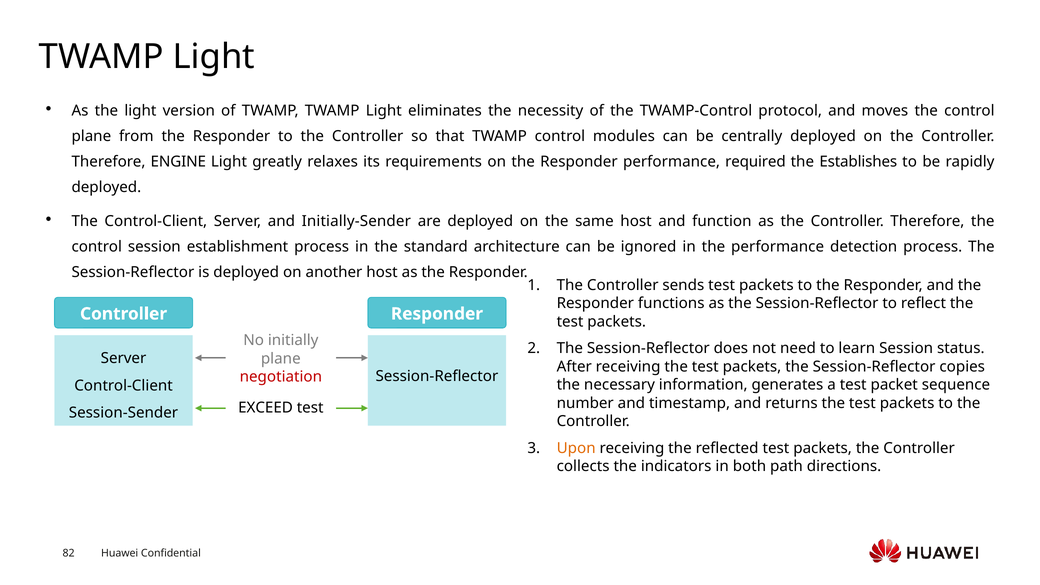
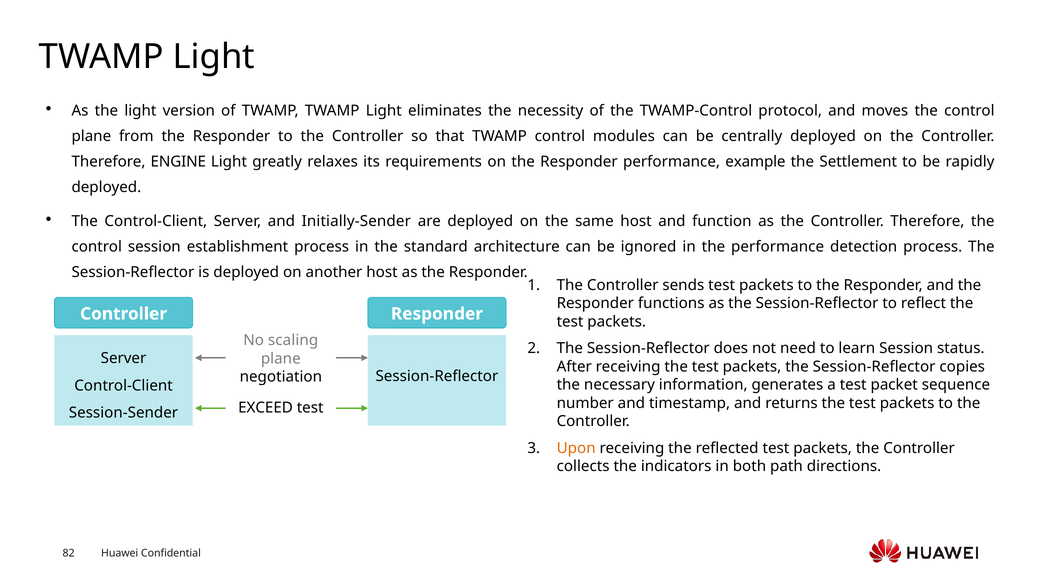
required: required -> example (755, 162)
Establishes: Establishes -> Settlement (858, 162)
initially: initially -> scaling (293, 340)
negotiation colour: red -> black (281, 377)
